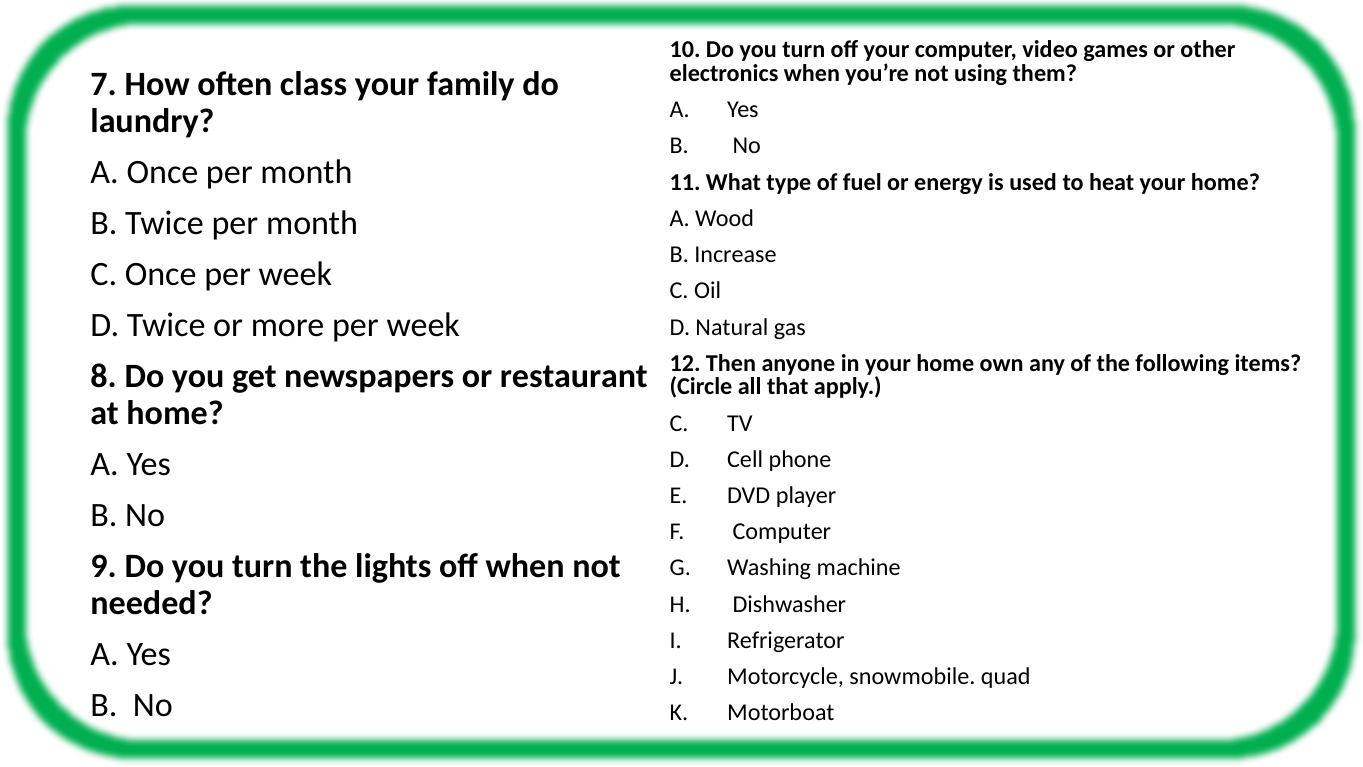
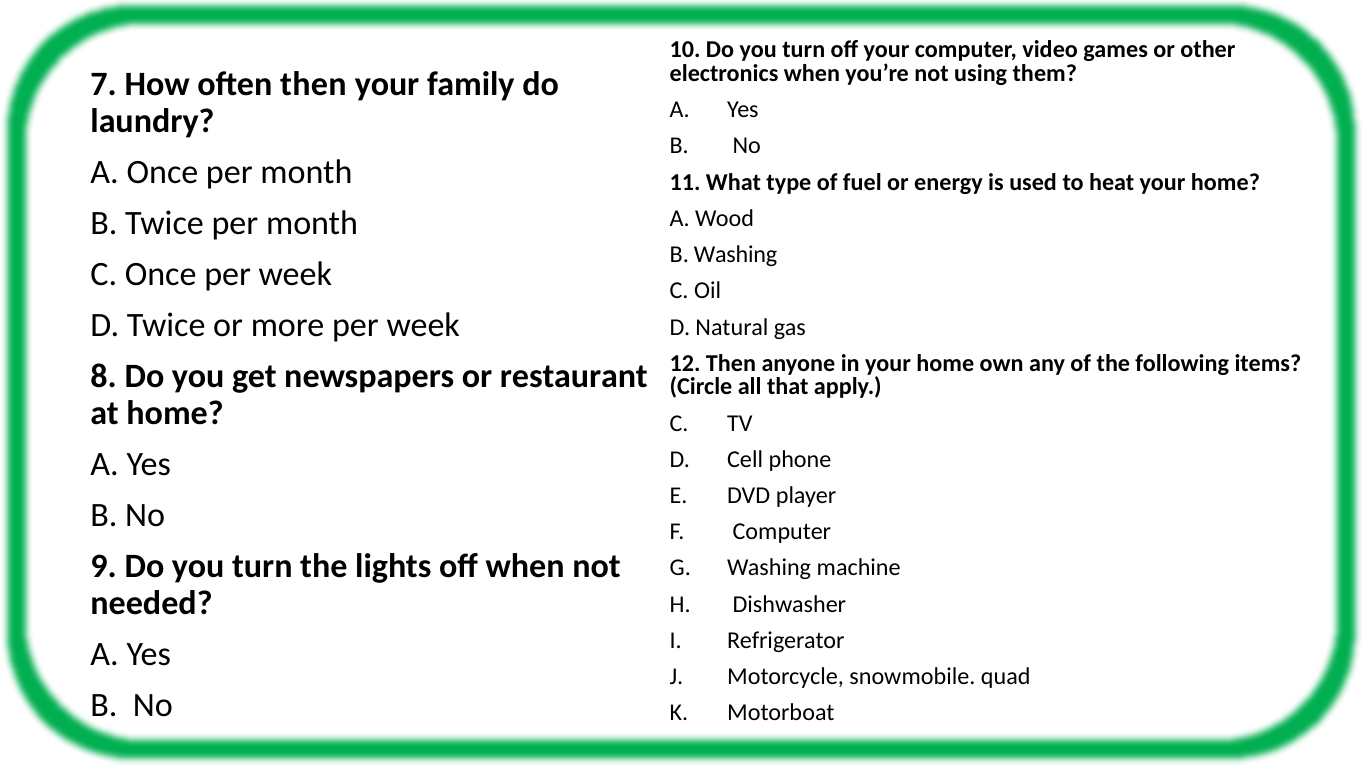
often class: class -> then (313, 85)
B Increase: Increase -> Washing (736, 255)
